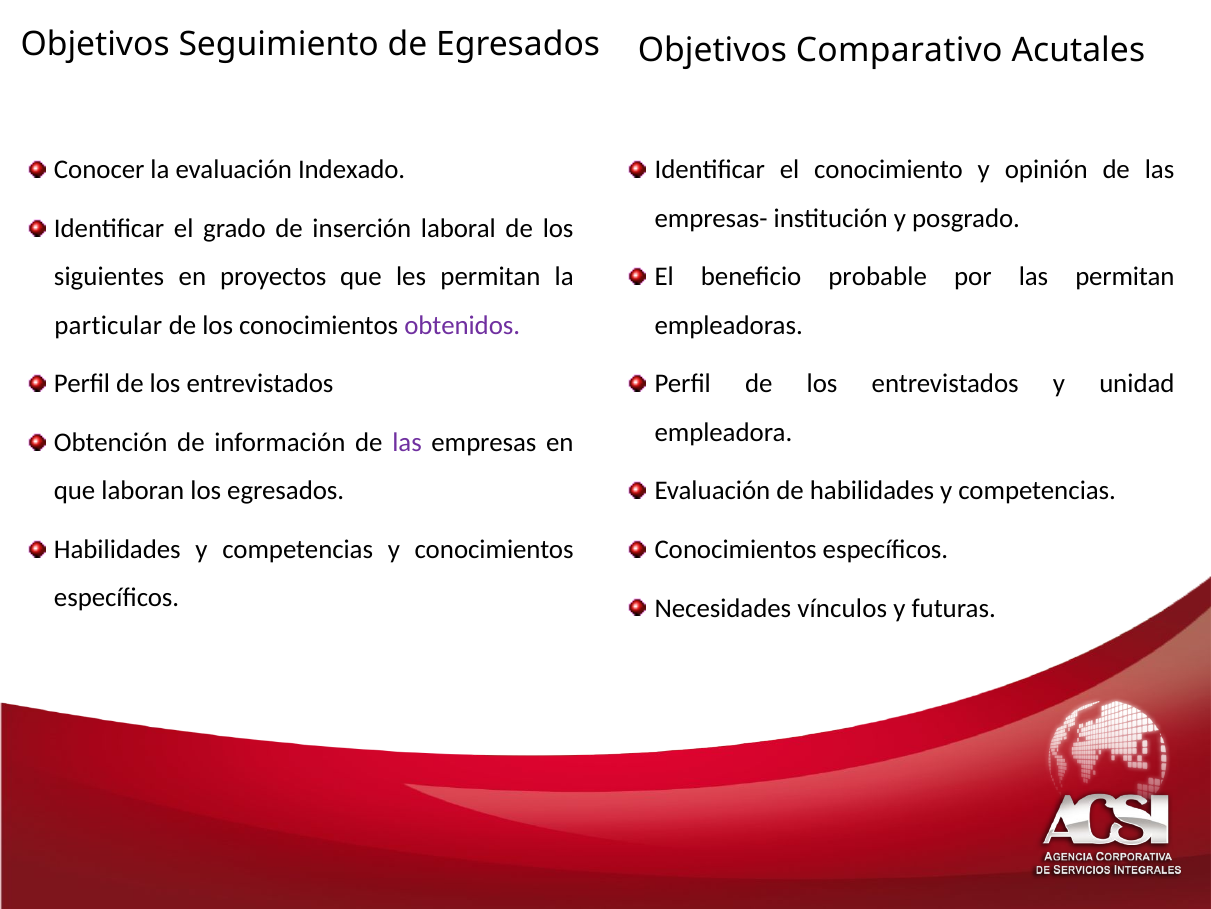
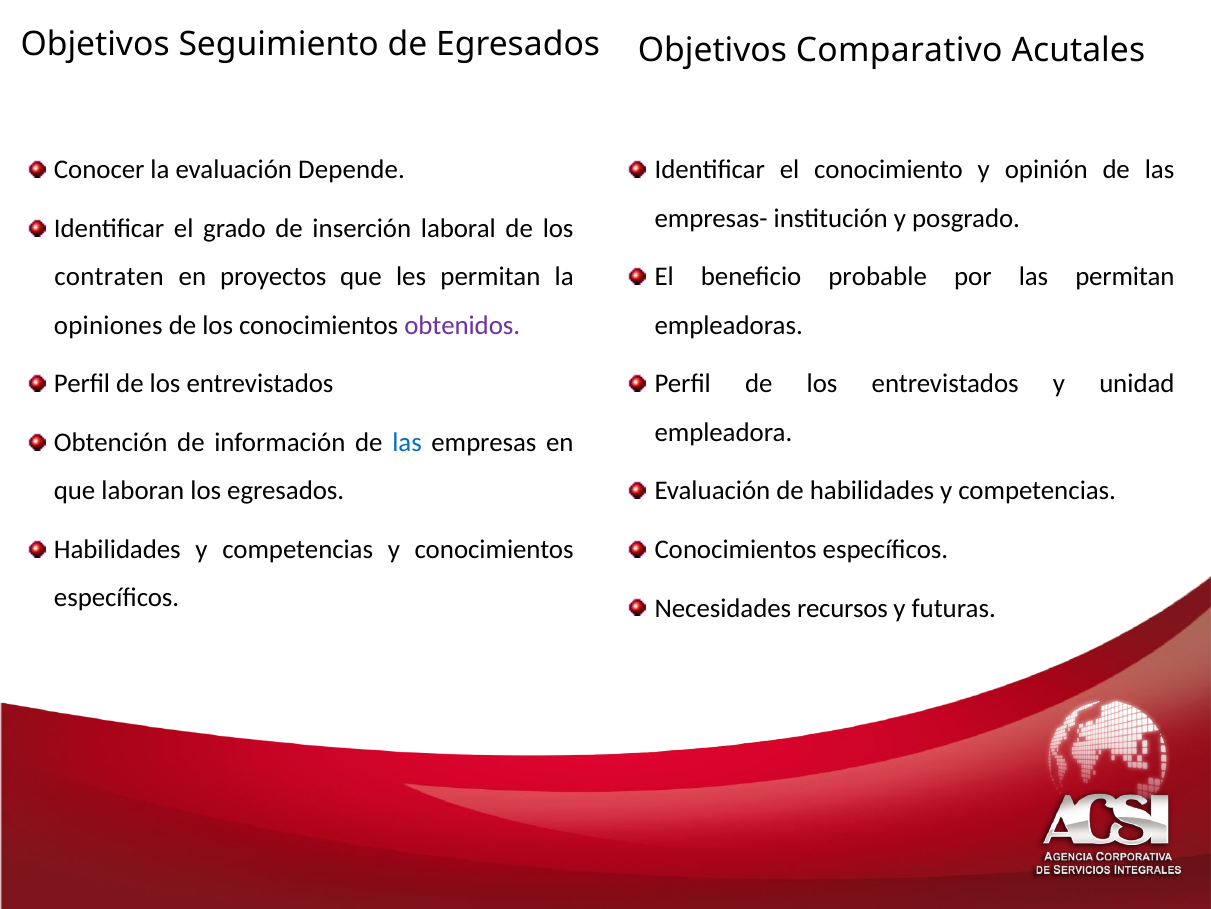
Indexado: Indexado -> Depende (352, 170)
siguientes: siguientes -> contraten (109, 277)
particular: particular -> opiniones (108, 325)
las colour: purple -> blue (407, 442)
vínculos: vínculos -> recursos (842, 608)
